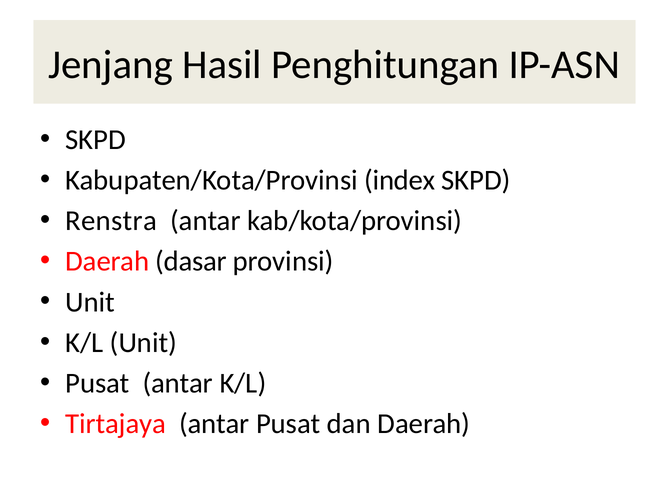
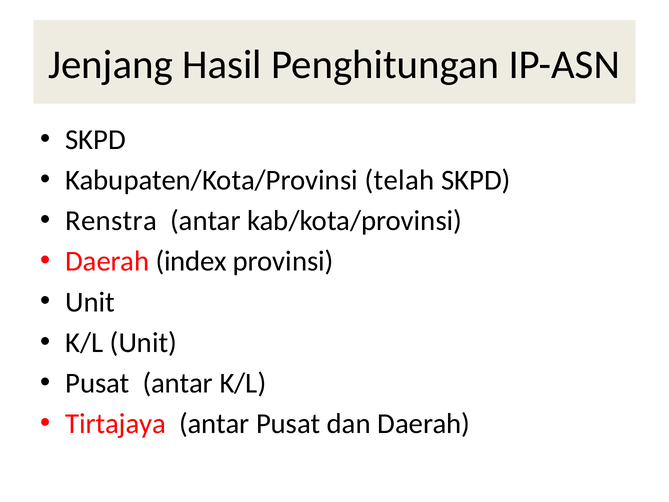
index: index -> telah (399, 180)
dasar: dasar -> index (191, 261)
